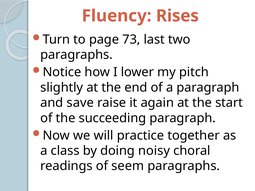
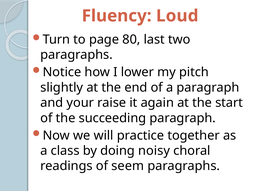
Rises: Rises -> Loud (177, 16)
73: 73 -> 80 (131, 40)
save: save -> your (80, 103)
